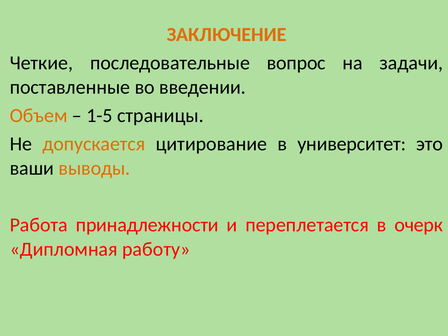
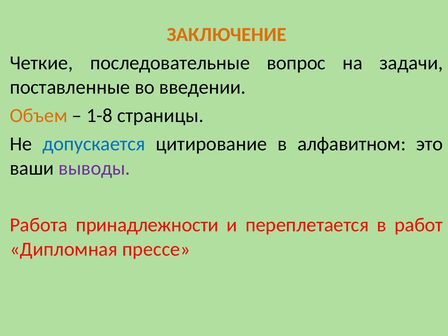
1-5: 1-5 -> 1-8 (100, 115)
допускается colour: orange -> blue (94, 144)
университет: университет -> алфавитном (352, 144)
выводы colour: orange -> purple (94, 168)
очерк: очерк -> работ (419, 225)
работу: работу -> прессе (156, 249)
